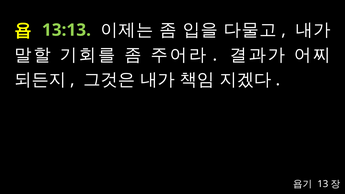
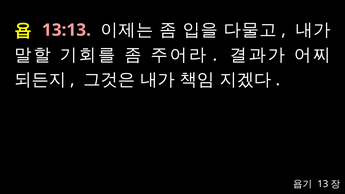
13:13 colour: light green -> pink (66, 30)
